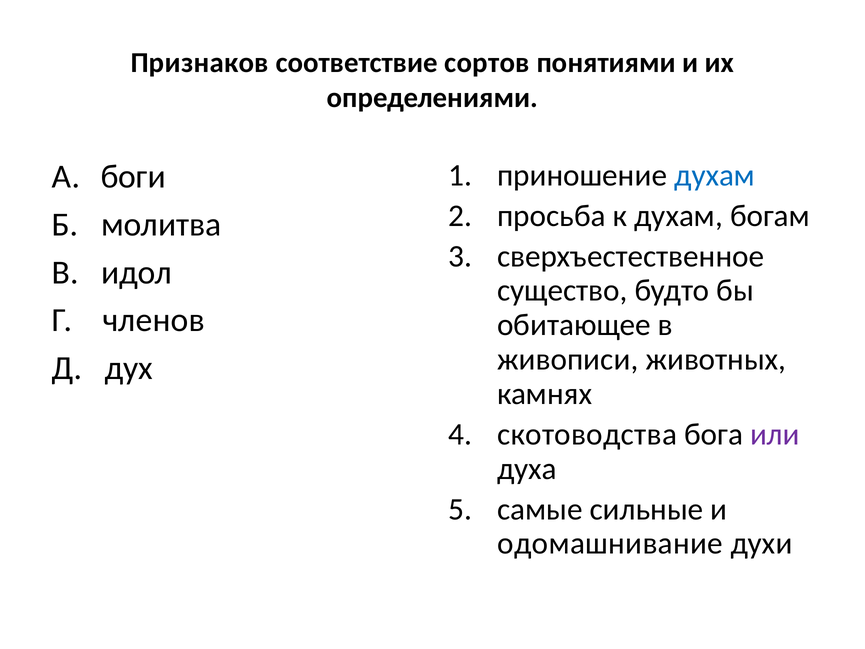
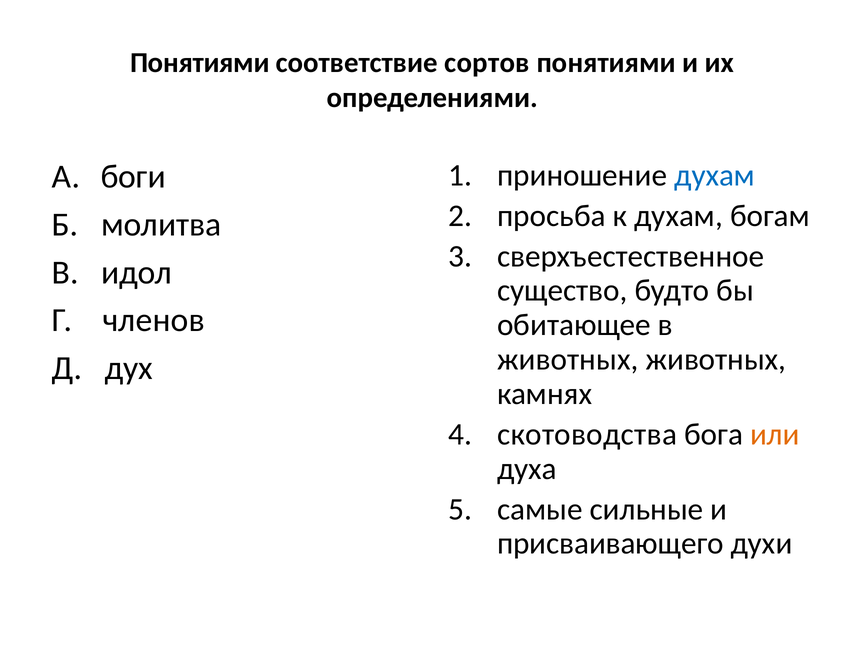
Признаков: Признаков -> Понятиями (200, 63)
живописи: живописи -> животных (568, 359)
или colour: purple -> orange (775, 434)
одомашнивание: одомашнивание -> присваивающего (610, 543)
